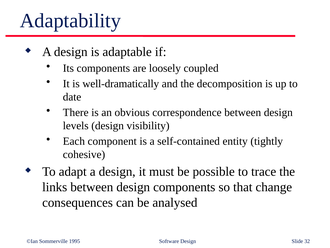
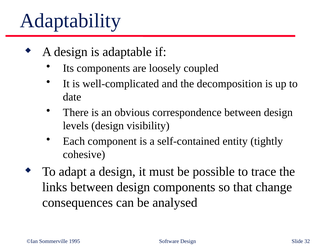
well-dramatically: well-dramatically -> well-complicated (121, 84)
